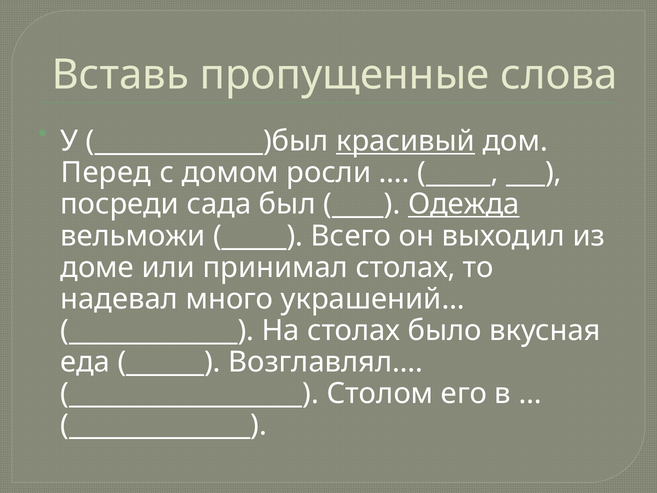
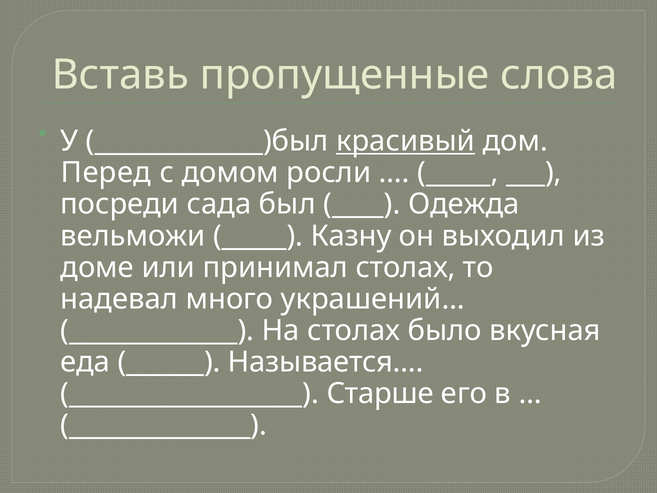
Одежда underline: present -> none (464, 204)
Всего: Всего -> Казну (351, 236)
Возглавлял…: Возглавлял… -> Называется… (326, 362)
Столом: Столом -> Старше (380, 394)
